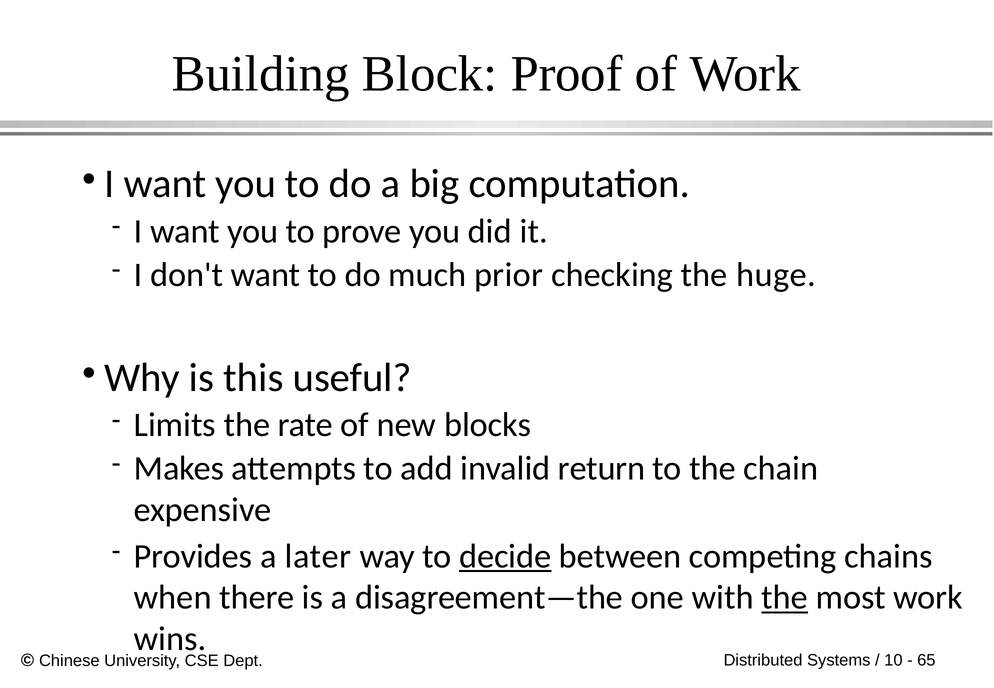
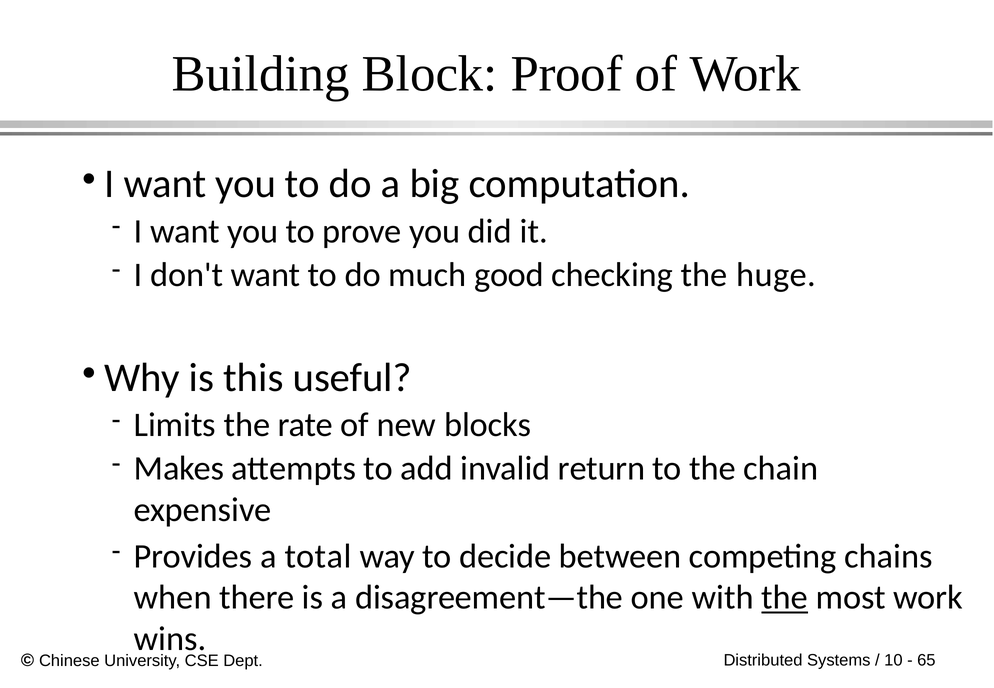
prior: prior -> good (509, 275)
later: later -> total (318, 556)
decide underline: present -> none (505, 556)
